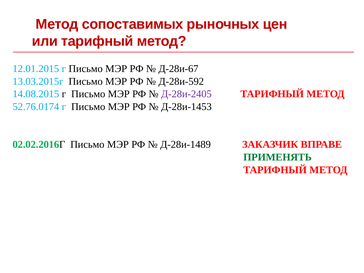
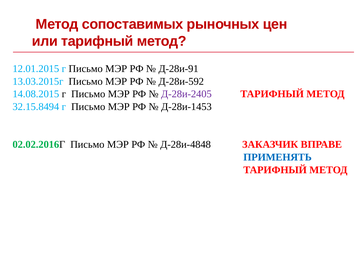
Д-28и-67: Д-28и-67 -> Д-28и-91 (179, 69)
52.76.0174: 52.76.0174 -> 32.15.8494 (36, 107)
Д-28и-1489: Д-28и-1489 -> Д-28и-4848 (186, 145)
ПРИМЕНЯТЬ colour: green -> blue (278, 157)
